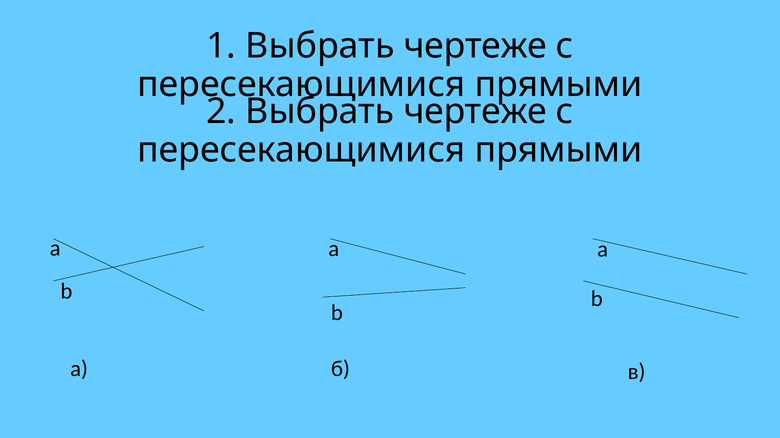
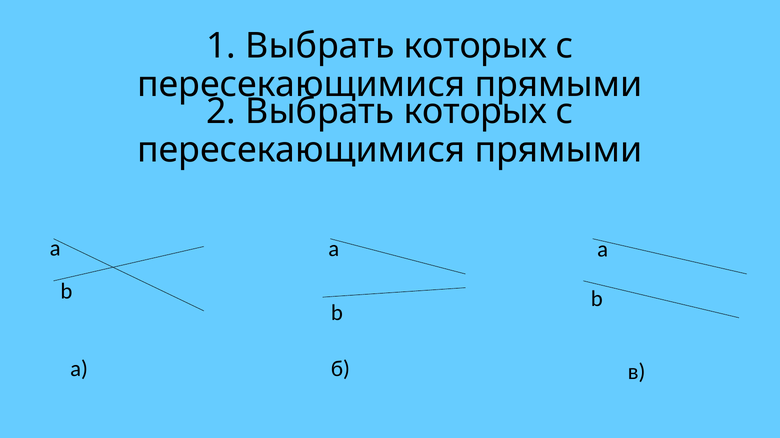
1 Выбрать чертеже: чертеже -> которых (475, 46)
2 Выбрать чертеже: чертеже -> которых (475, 111)
